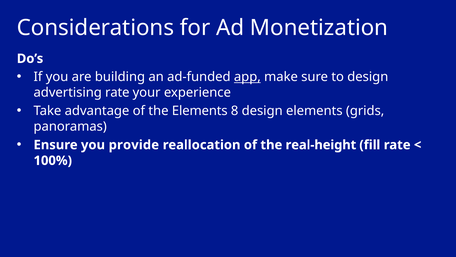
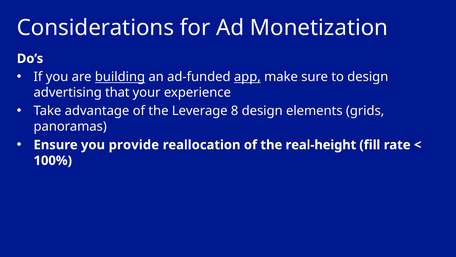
building underline: none -> present (120, 77)
advertising rate: rate -> that (117, 92)
the Elements: Elements -> Leverage (200, 111)
